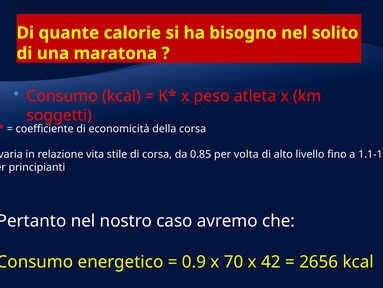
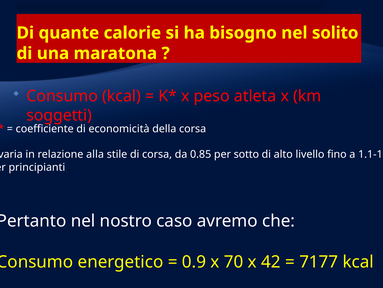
vita: vita -> alla (95, 154)
volta: volta -> sotto (246, 154)
2656: 2656 -> 7177 (319, 261)
